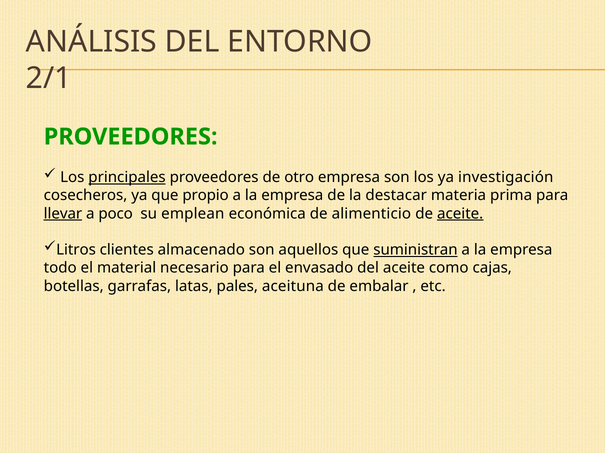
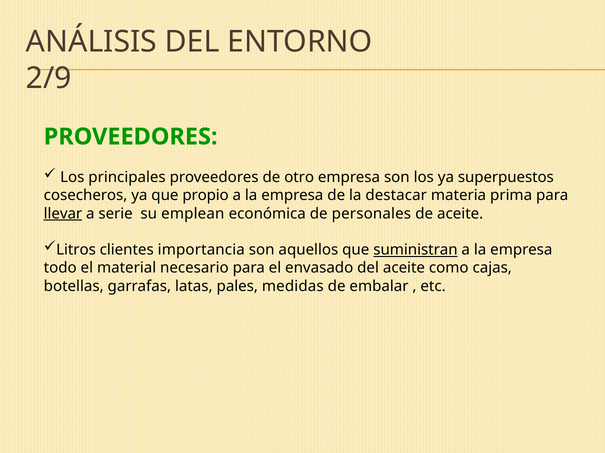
2/1: 2/1 -> 2/9 (49, 78)
principales underline: present -> none (127, 178)
investigación: investigación -> superpuestos (506, 178)
poco: poco -> serie (116, 214)
alimenticio: alimenticio -> personales (371, 214)
aceite underline: present -> none (460, 214)
almacenado: almacenado -> importancia (201, 250)
aceituna: aceituna -> medidas (293, 287)
